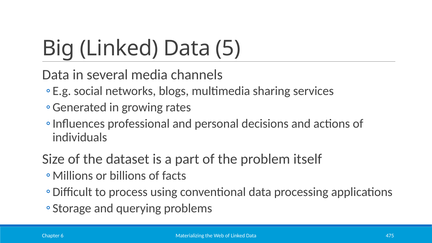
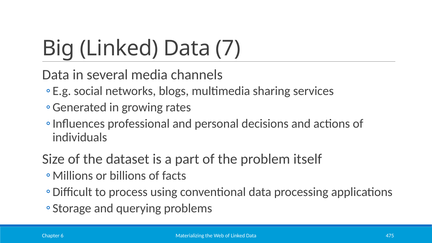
5: 5 -> 7 (228, 48)
